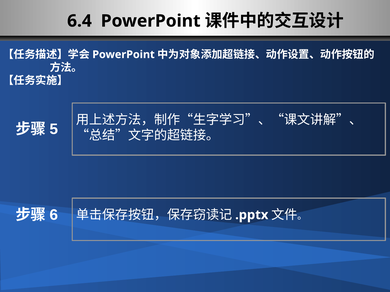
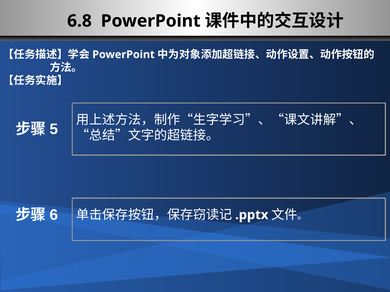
6.4: 6.4 -> 6.8 (79, 21)
